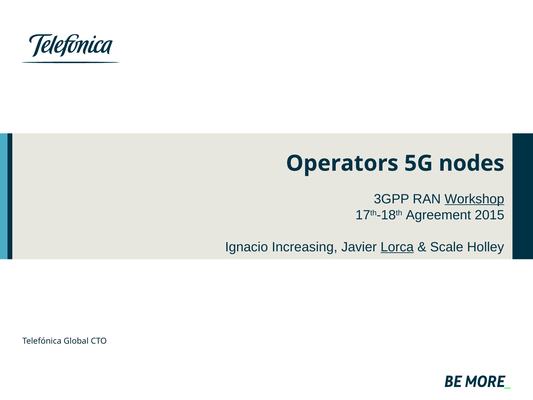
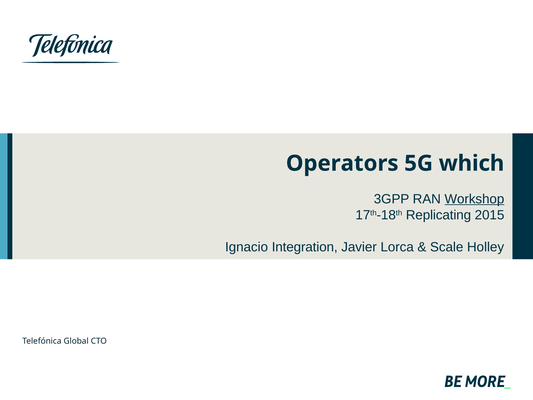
nodes: nodes -> which (472, 163)
Agreement: Agreement -> Replicating (438, 215)
Increasing: Increasing -> Integration (305, 247)
Lorca underline: present -> none (397, 247)
